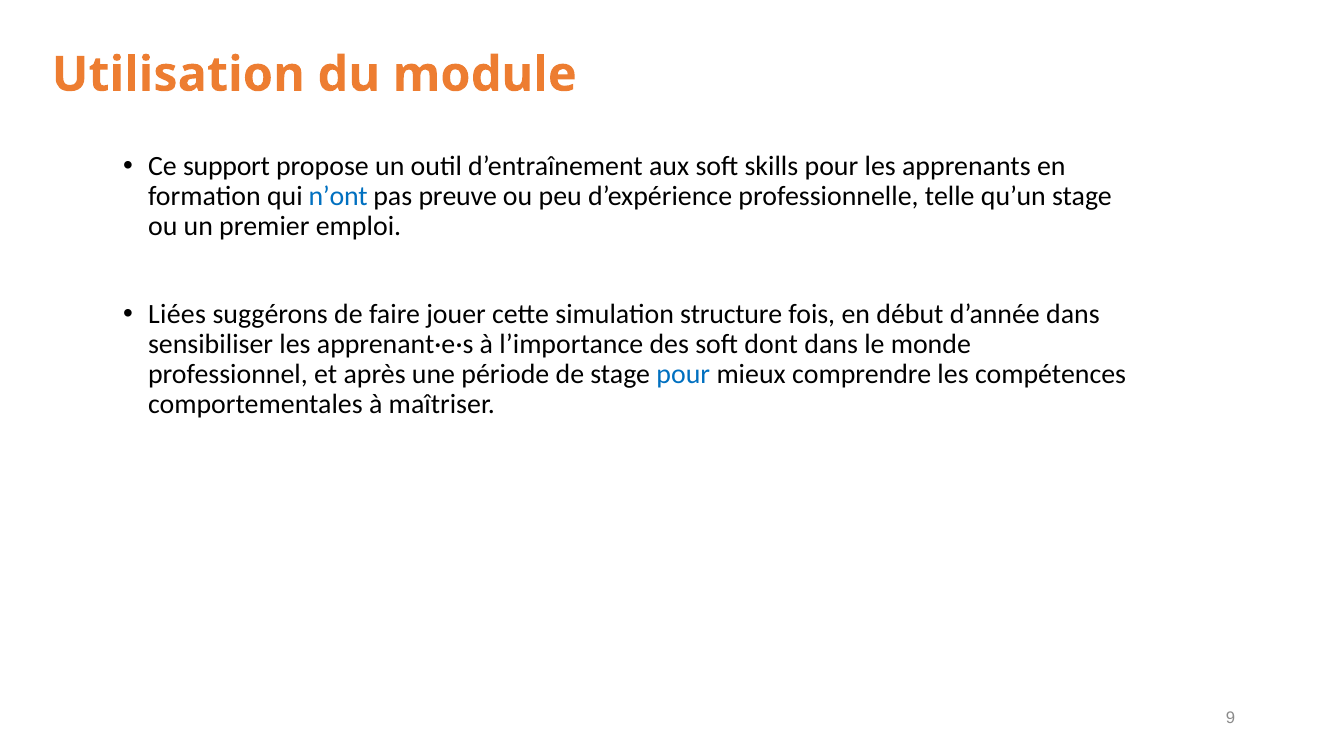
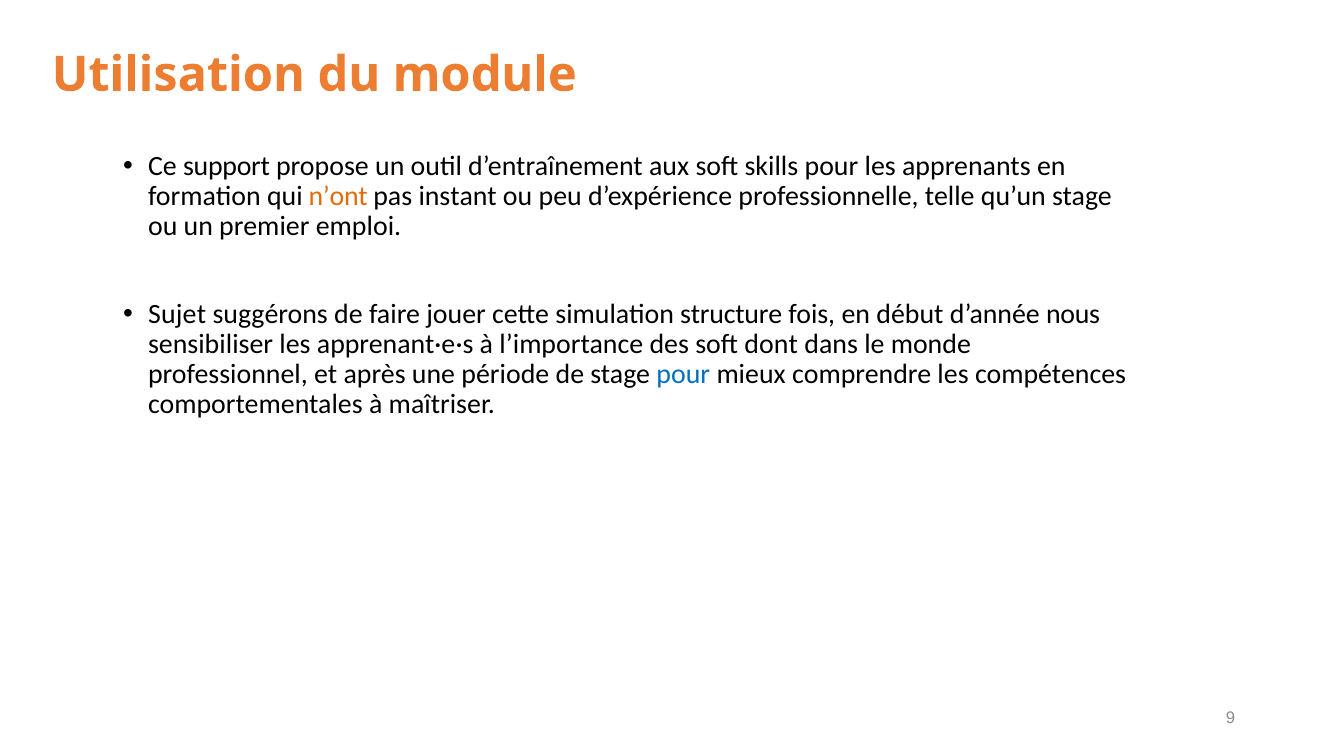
n’ont colour: blue -> orange (338, 196)
preuve: preuve -> instant (458, 196)
Liées: Liées -> Sujet (177, 314)
d’année dans: dans -> nous (1073, 314)
